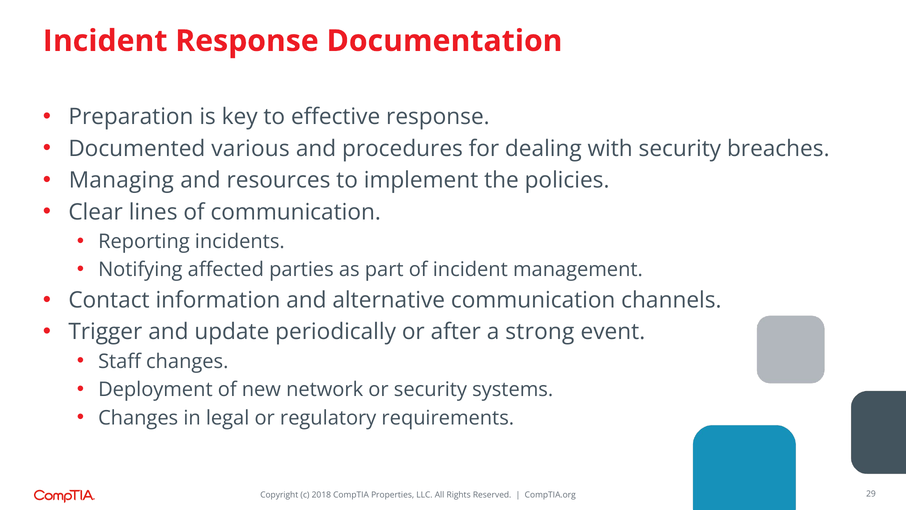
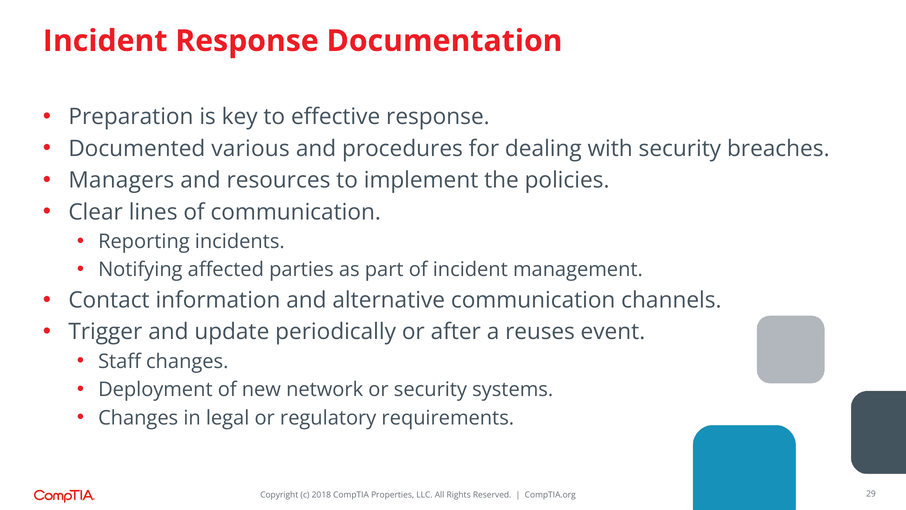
Managing: Managing -> Managers (121, 180)
strong: strong -> reuses (540, 332)
